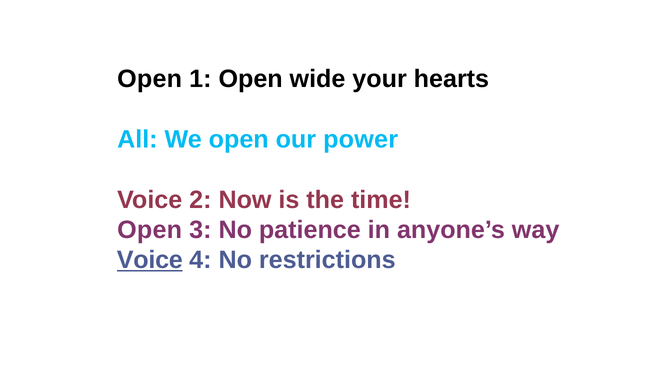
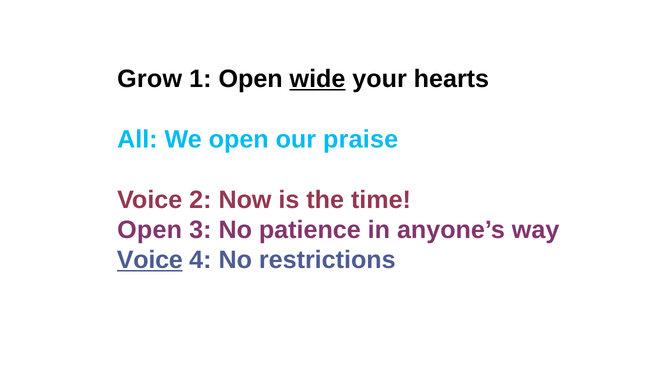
Open: Open -> Grow (150, 79)
wide underline: none -> present (318, 79)
power: power -> praise (361, 139)
